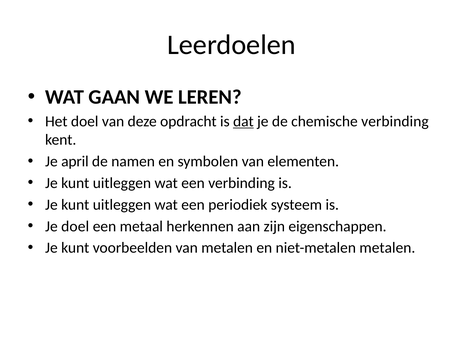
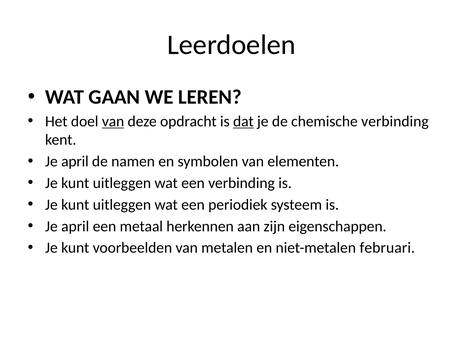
van underline: none -> present (113, 121)
doel: doel -> april (75, 226)
niet-metalen metalen: metalen -> februari (387, 248)
